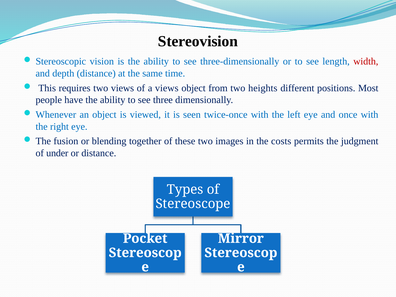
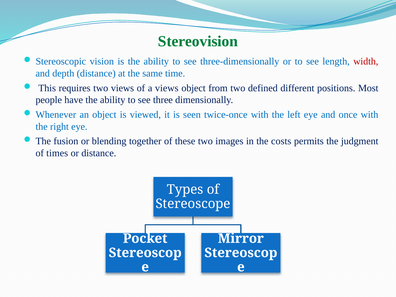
Stereovision colour: black -> green (198, 41)
heights: heights -> defined (263, 88)
under: under -> times (57, 153)
